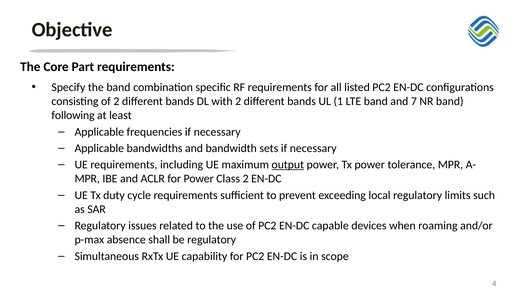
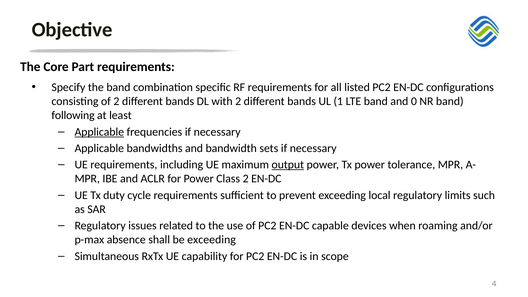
7: 7 -> 0 (414, 101)
Applicable underline: none -> present (99, 132)
be regulatory: regulatory -> exceeding (212, 240)
